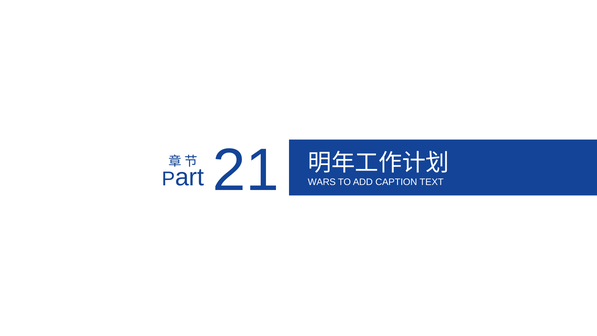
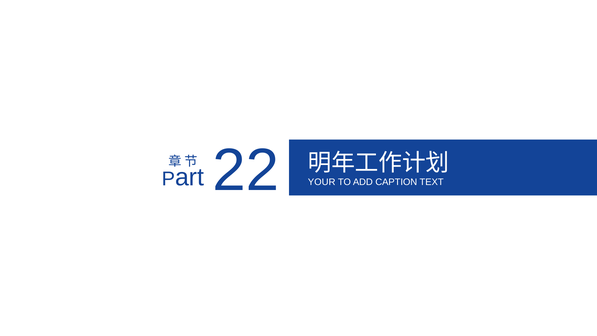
21: 21 -> 22 (246, 170)
WARS: WARS -> YOUR (322, 182)
